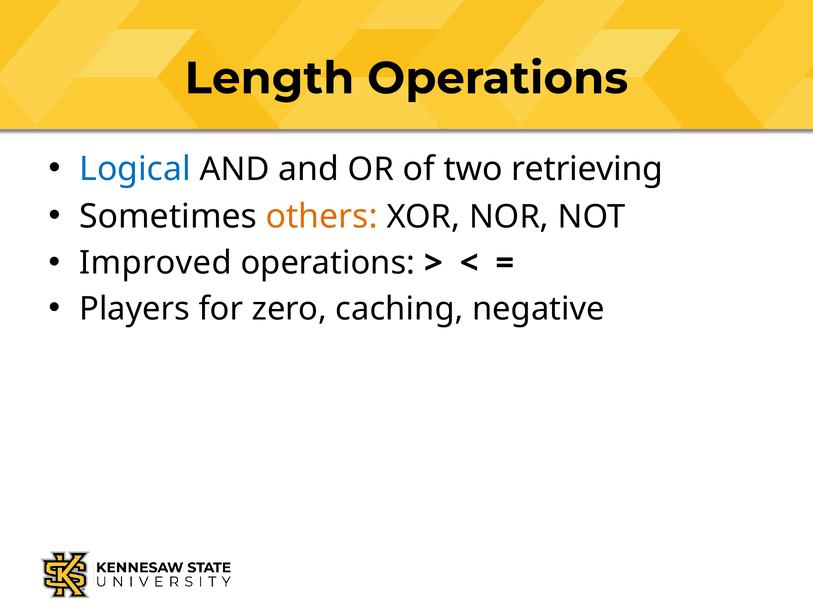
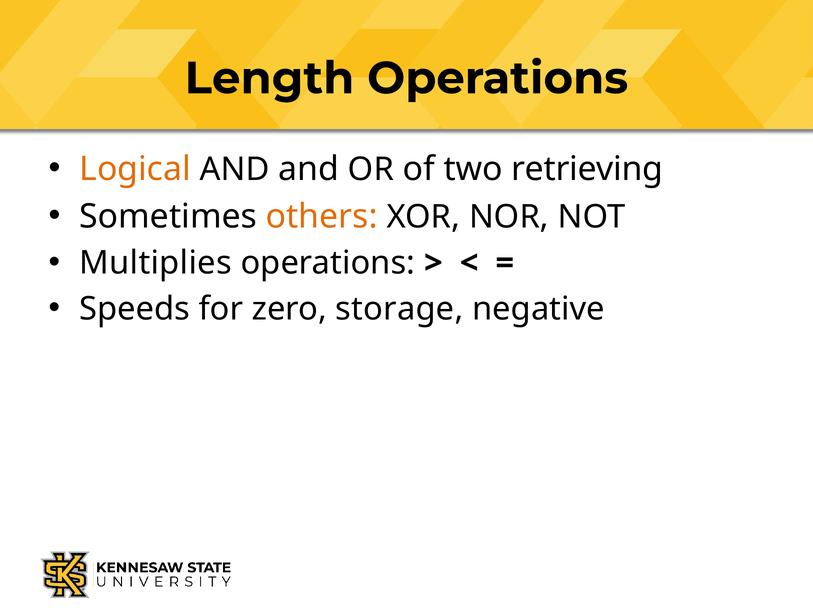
Logical colour: blue -> orange (135, 169)
Improved: Improved -> Multiplies (156, 263)
Players: Players -> Speeds (135, 309)
caching: caching -> storage (399, 309)
